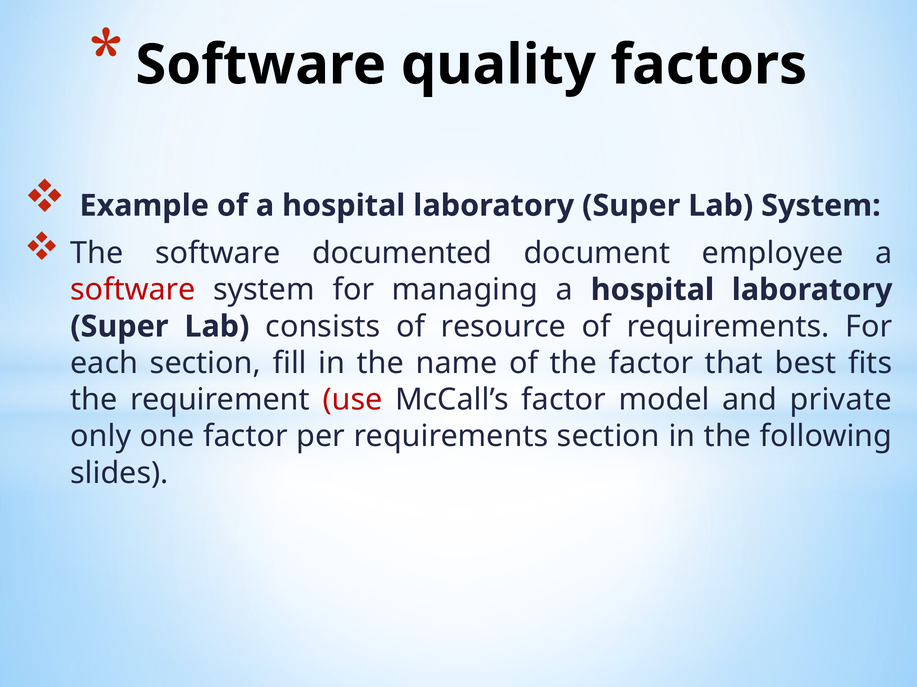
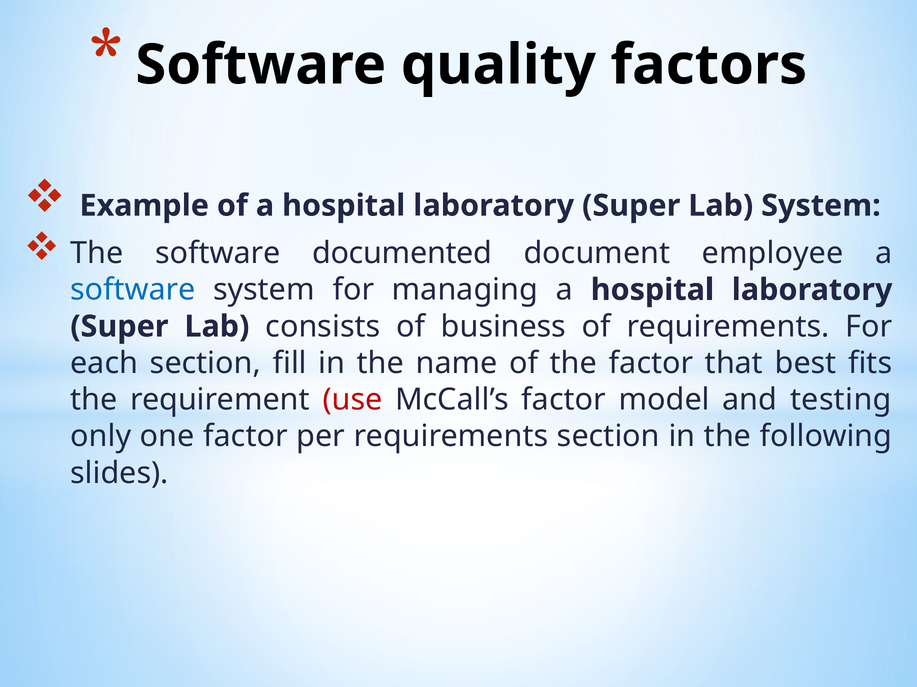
software colour: red -> blue (133, 290)
resource: resource -> business (504, 327)
private: private -> testing (841, 400)
